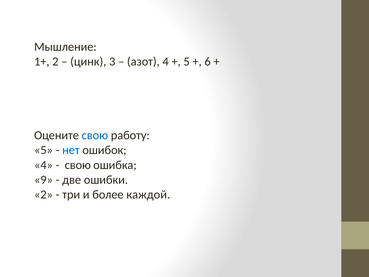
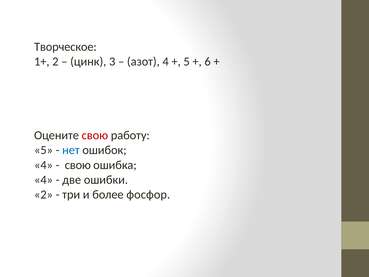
Мышление: Мышление -> Творческое (65, 47)
свою colour: blue -> red (95, 135)
9: 9 -> 4 (44, 180)
каждой: каждой -> фосфор (148, 194)
